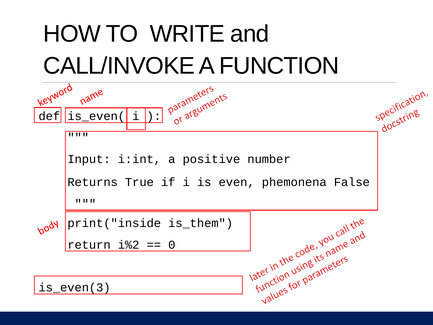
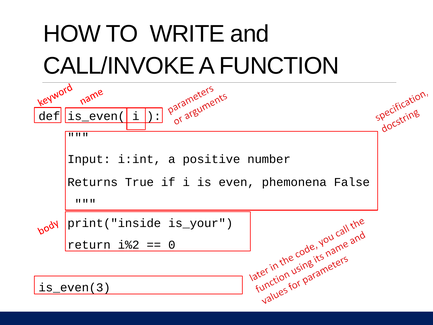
is_them: is_them -> is_your (201, 223)
